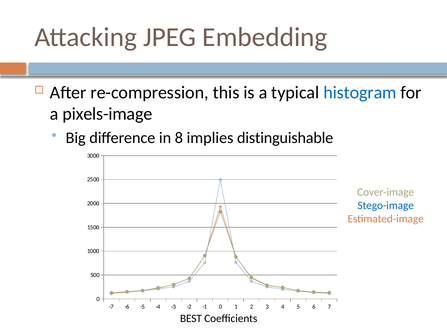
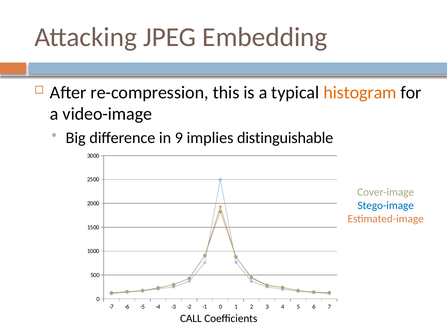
histogram colour: blue -> orange (360, 92)
pixels-image: pixels-image -> video-image (107, 114)
8: 8 -> 9 (179, 138)
BEST: BEST -> CALL (191, 319)
